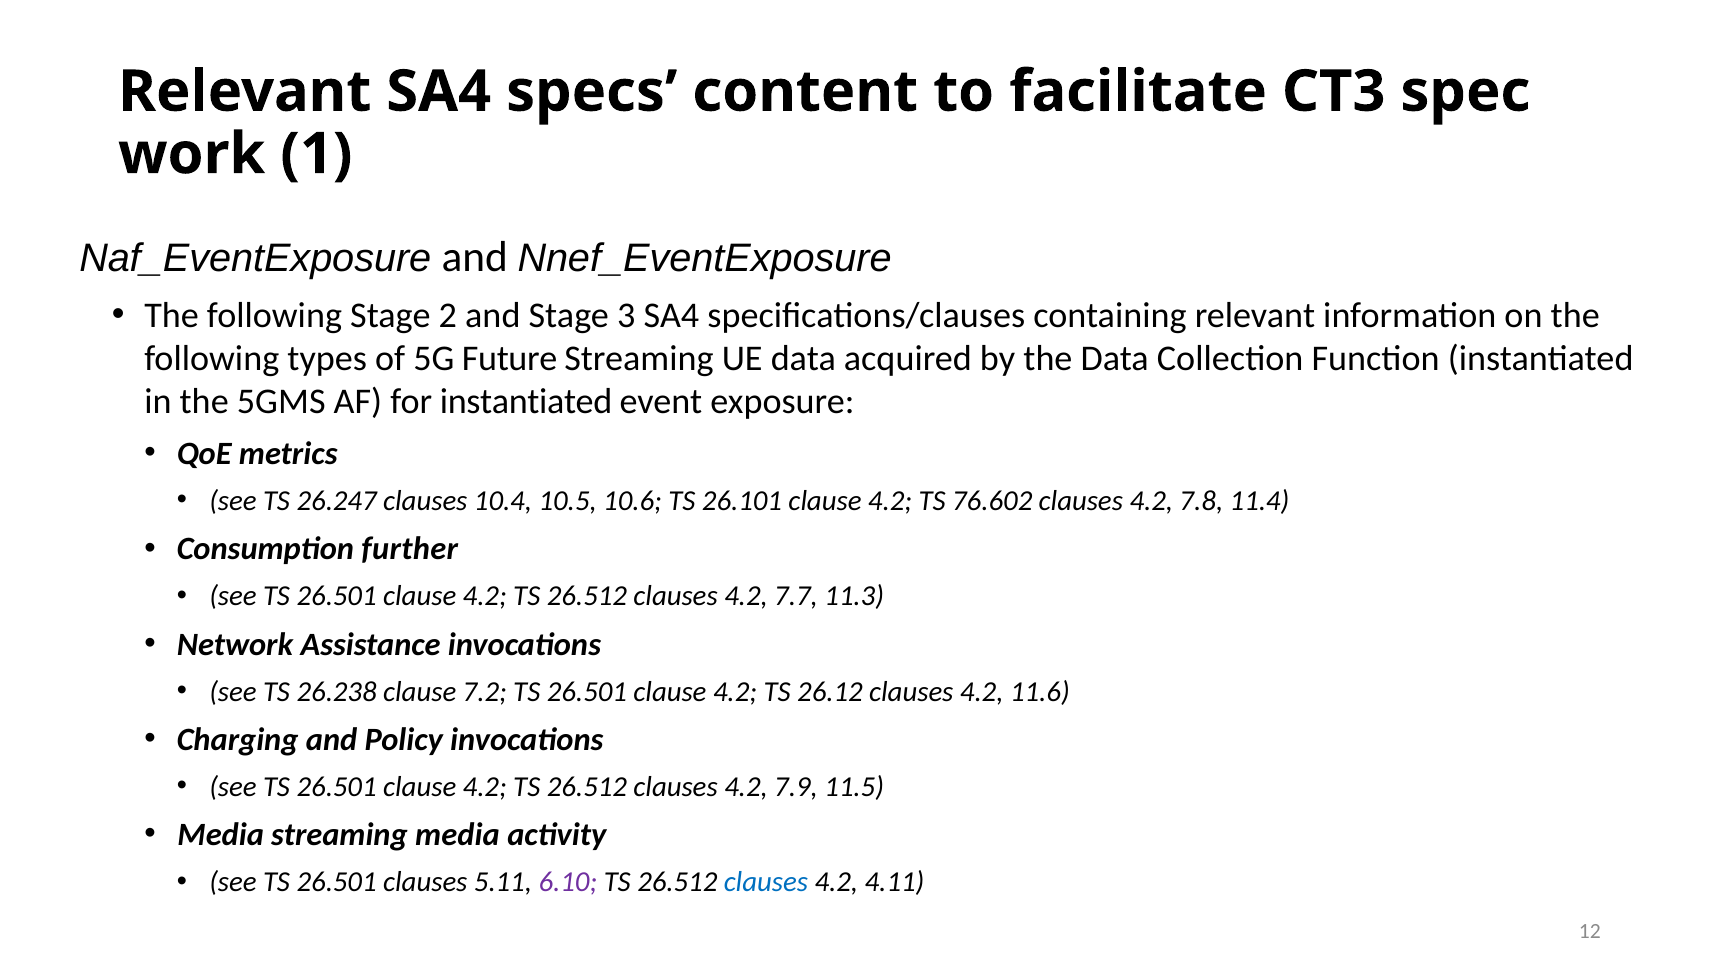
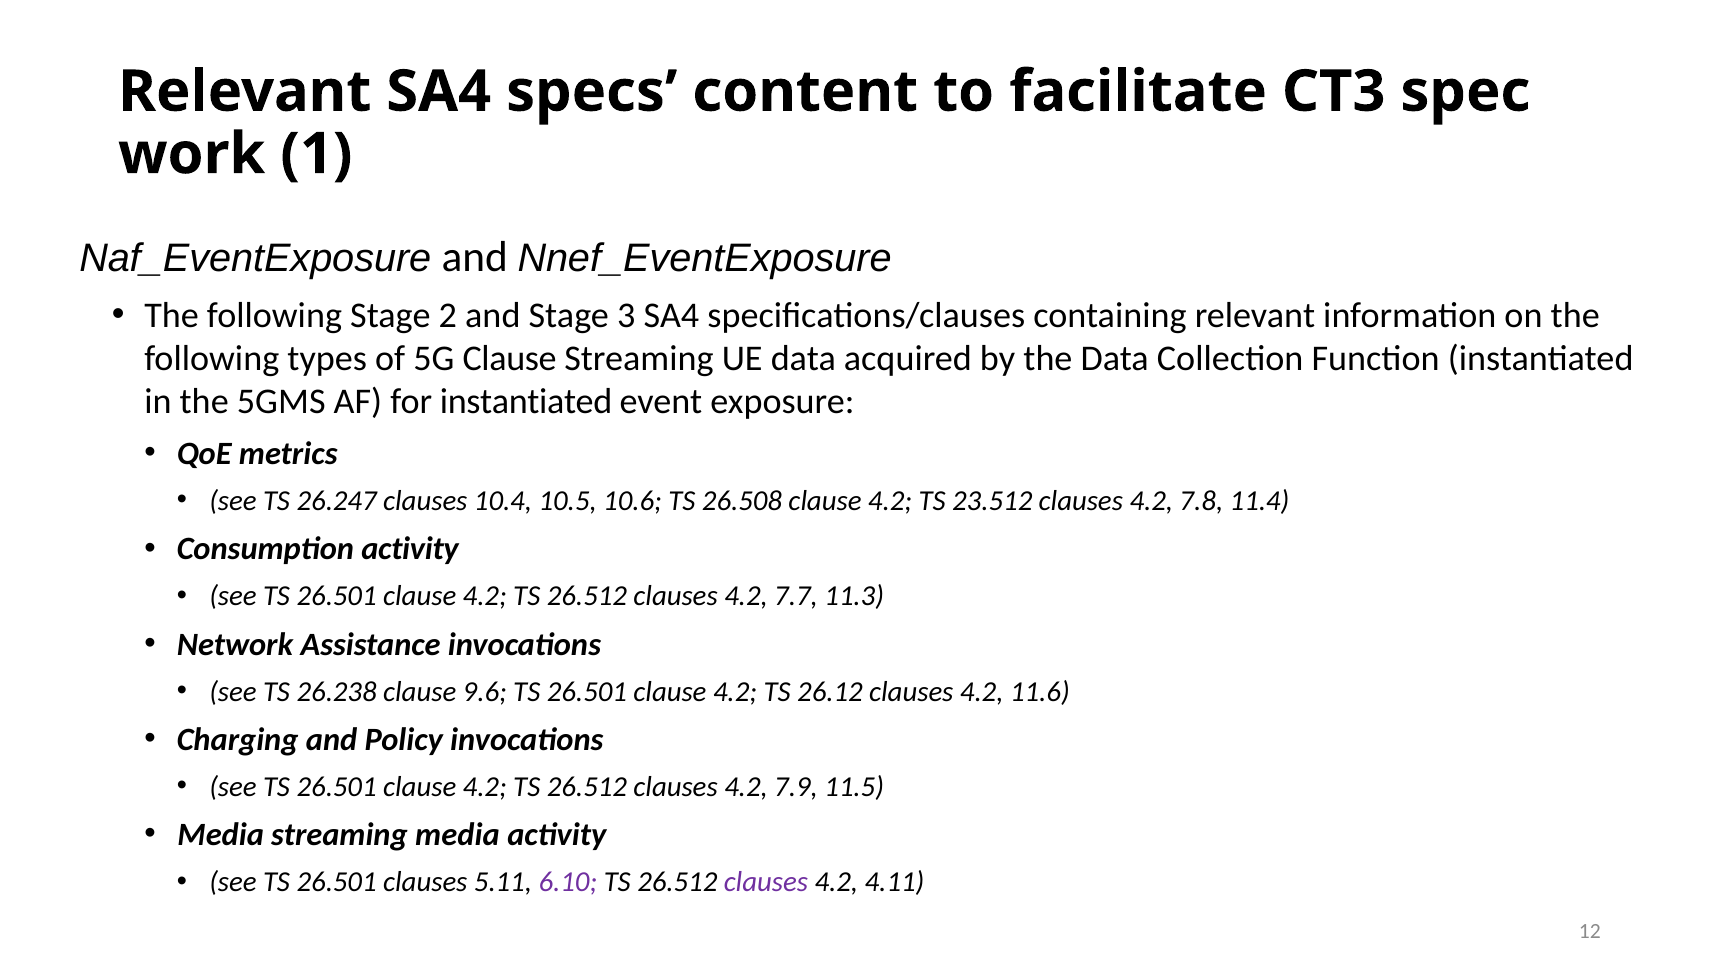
5G Future: Future -> Clause (510, 359)
26.101: 26.101 -> 26.508 (742, 501)
76.602: 76.602 -> 23.512 (992, 501)
Consumption further: further -> activity (410, 549)
7.2: 7.2 -> 9.6 (485, 692)
clauses colour: blue -> purple (766, 882)
